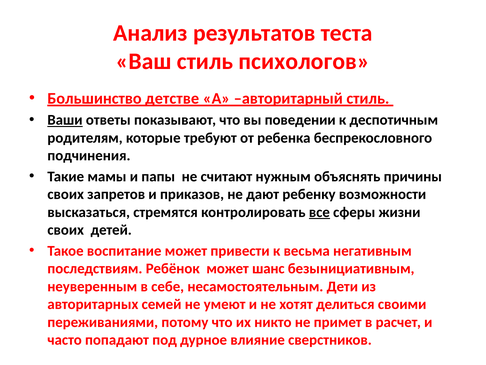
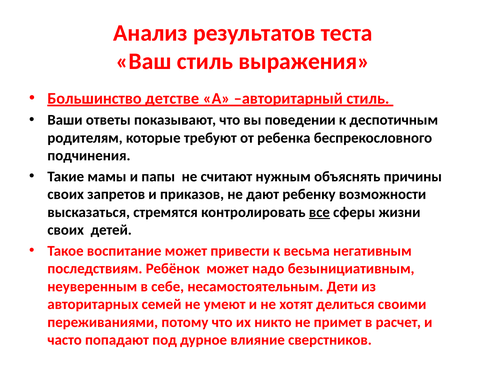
психологов: психологов -> выражения (304, 61)
Ваши underline: present -> none (65, 120)
шанс: шанс -> надо (268, 268)
